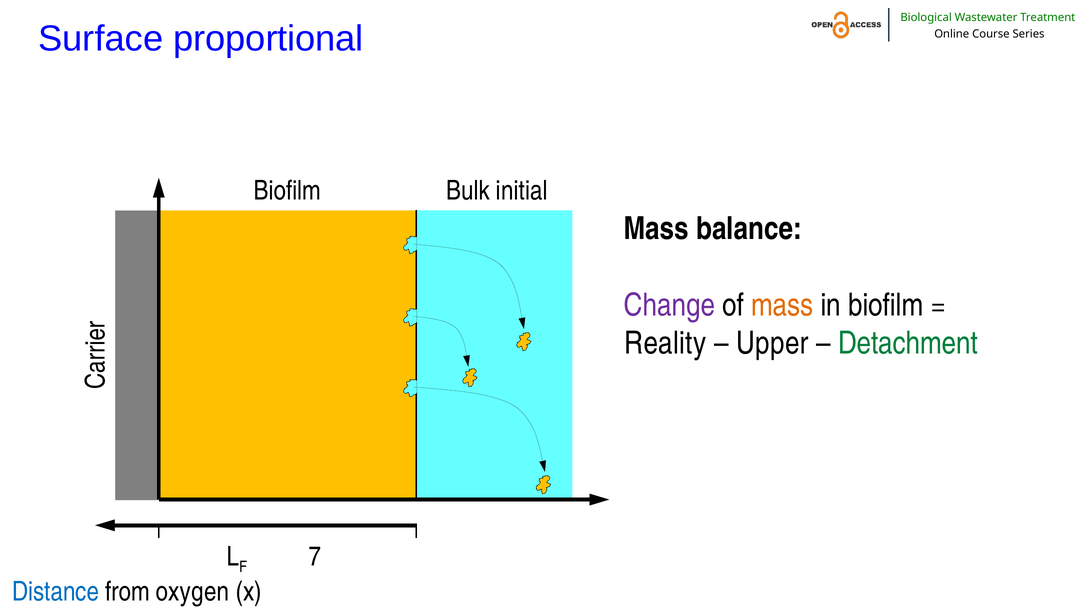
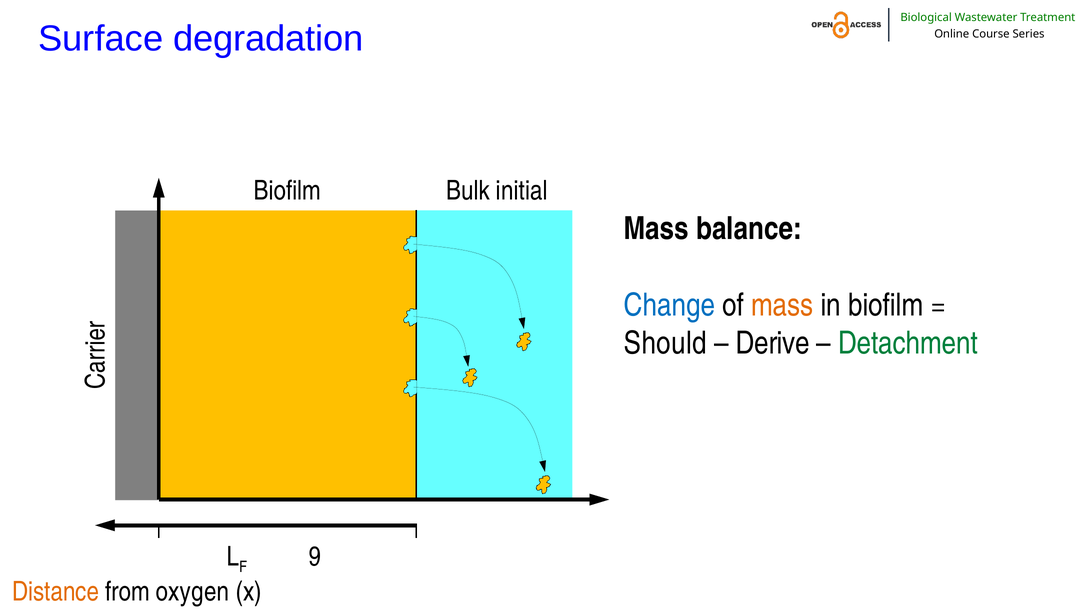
proportional: proportional -> degradation (268, 39)
Change colour: purple -> blue (670, 305)
Reality: Reality -> Should (665, 343)
Upper: Upper -> Derive (773, 343)
7: 7 -> 9 (315, 557)
Distance colour: blue -> orange (56, 592)
